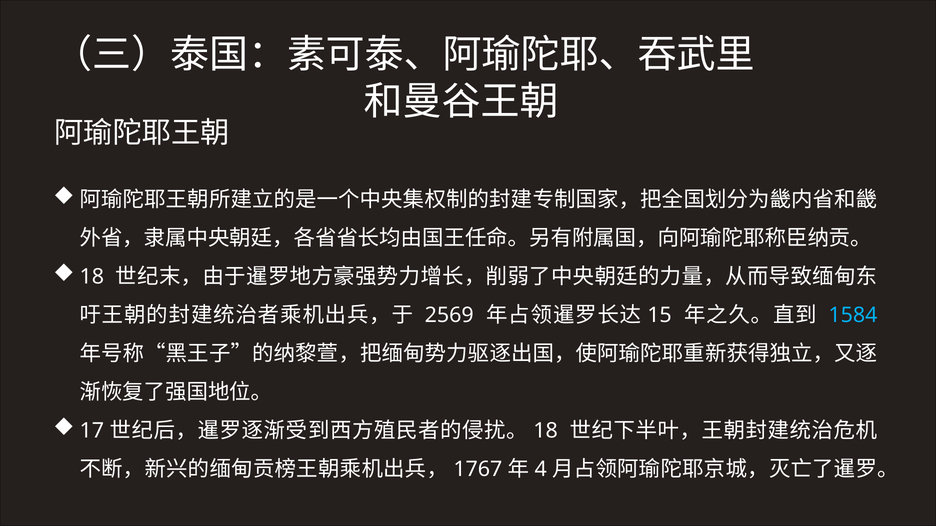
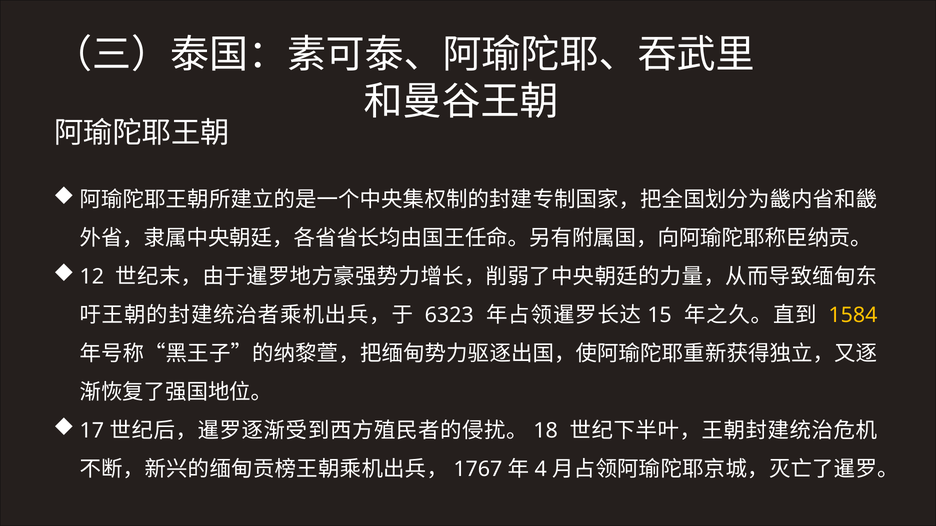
18: 18 -> 12 (92, 277)
2569: 2569 -> 6323 (449, 315)
1584 colour: light blue -> yellow (853, 315)
